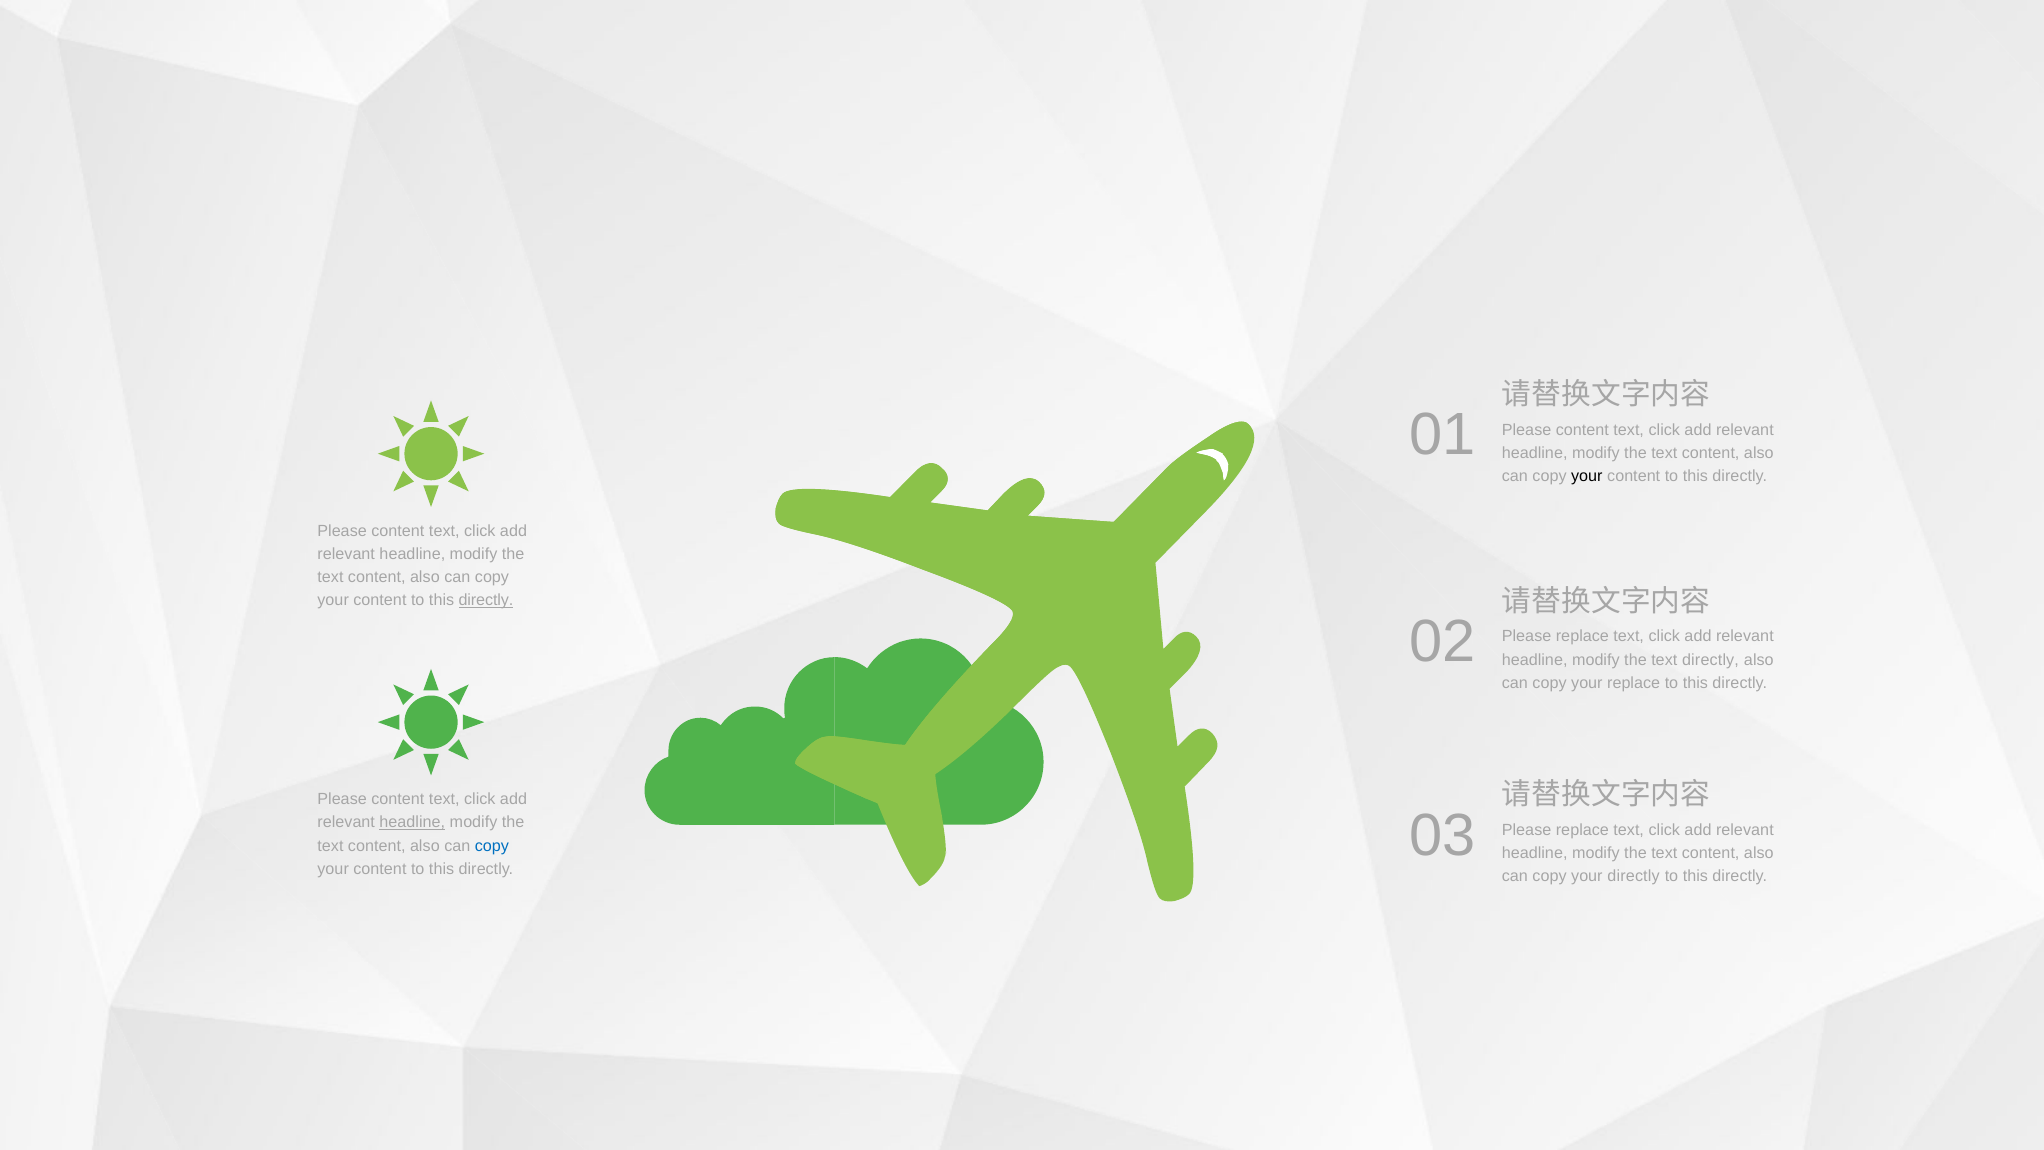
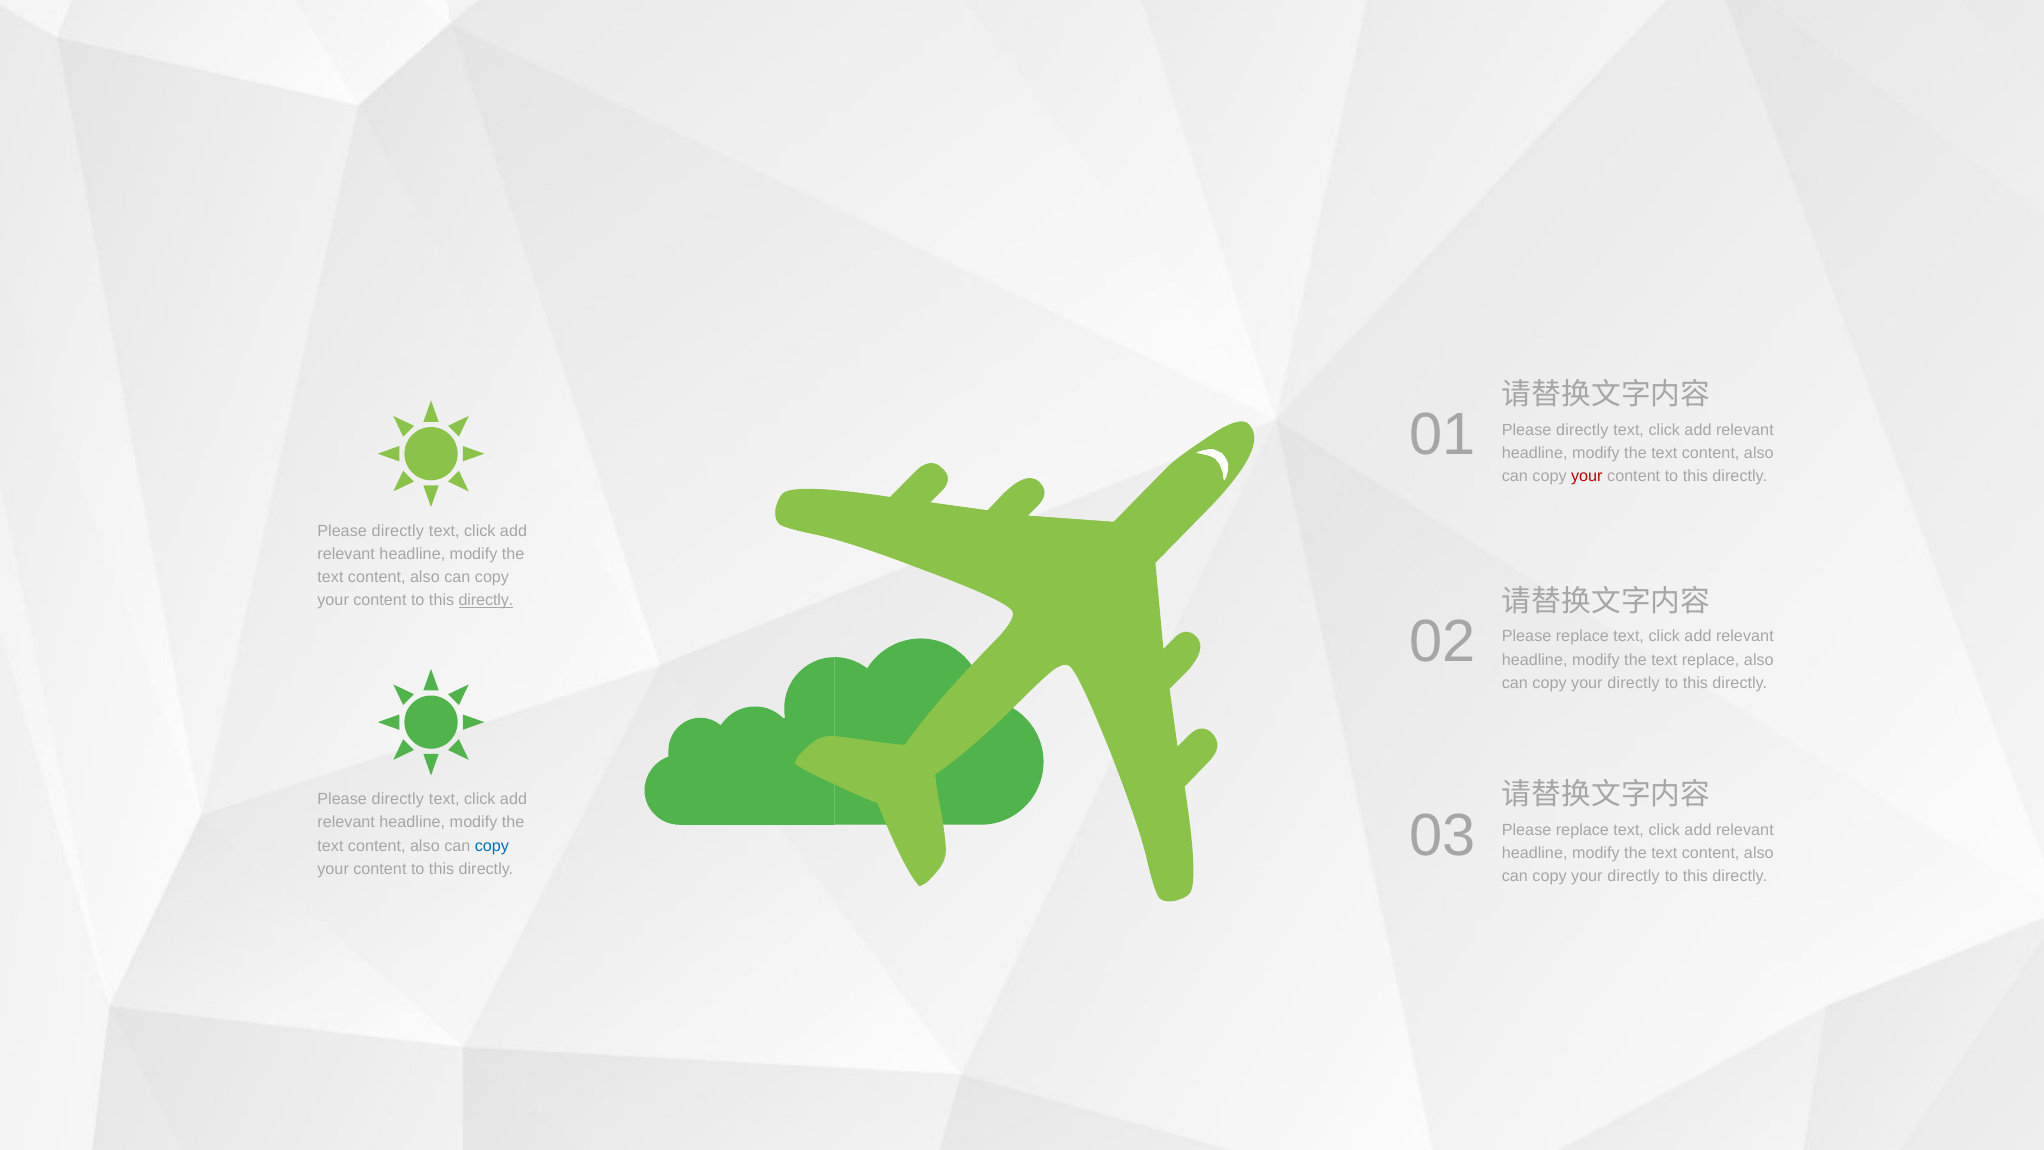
01 Please content: content -> directly (1582, 430)
your colour: black -> red (1587, 476)
content: content -> directly (398, 531)
text directly: directly -> replace (1711, 660)
replace: replace -> directly (1634, 683)
content: content -> directly (398, 799)
headline underline: present -> none (412, 822)
